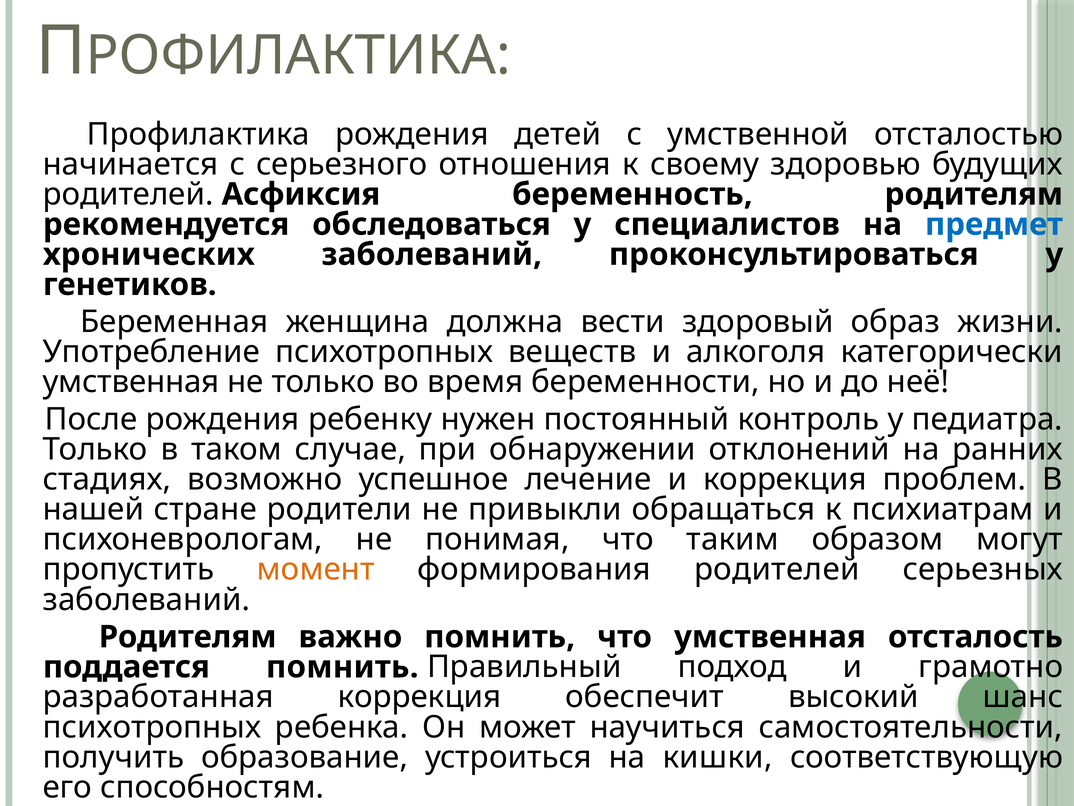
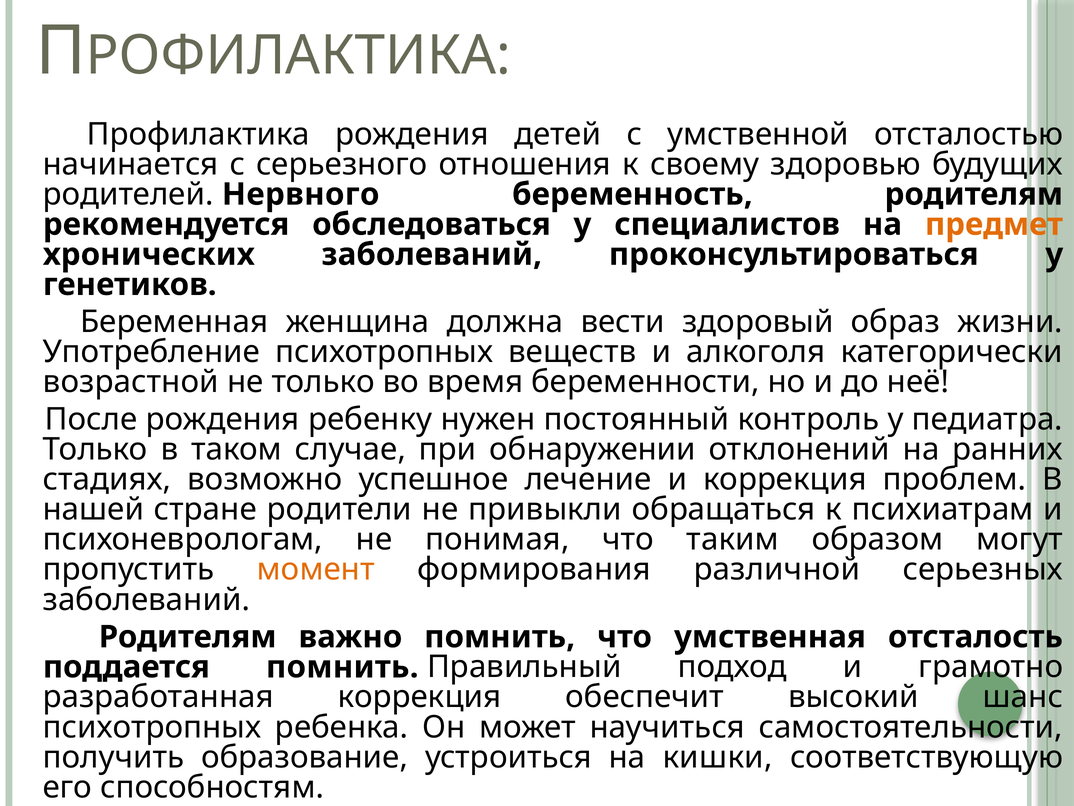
Асфиксия: Асфиксия -> Нервного (301, 194)
предмет colour: blue -> orange (994, 224)
умственная: умственная -> возрастной (131, 382)
формирования родителей: родителей -> различной (777, 569)
